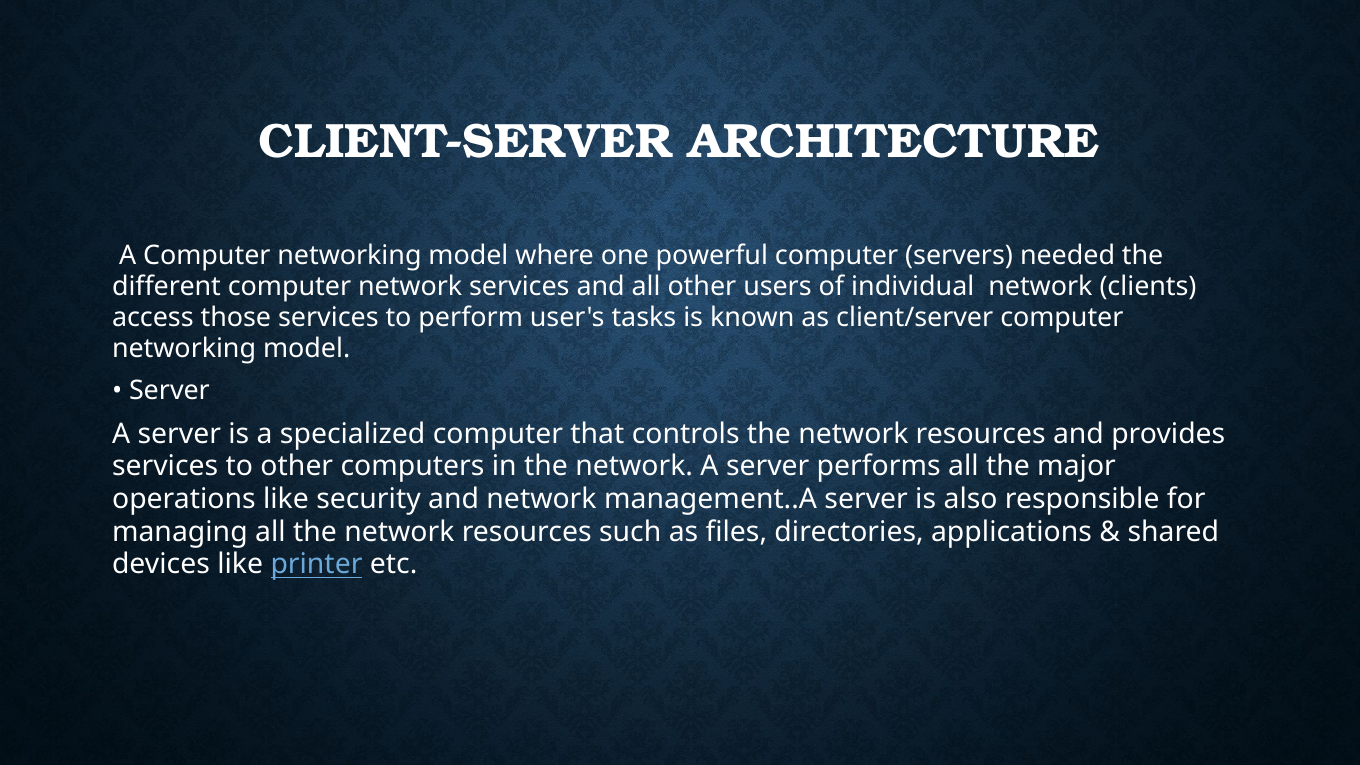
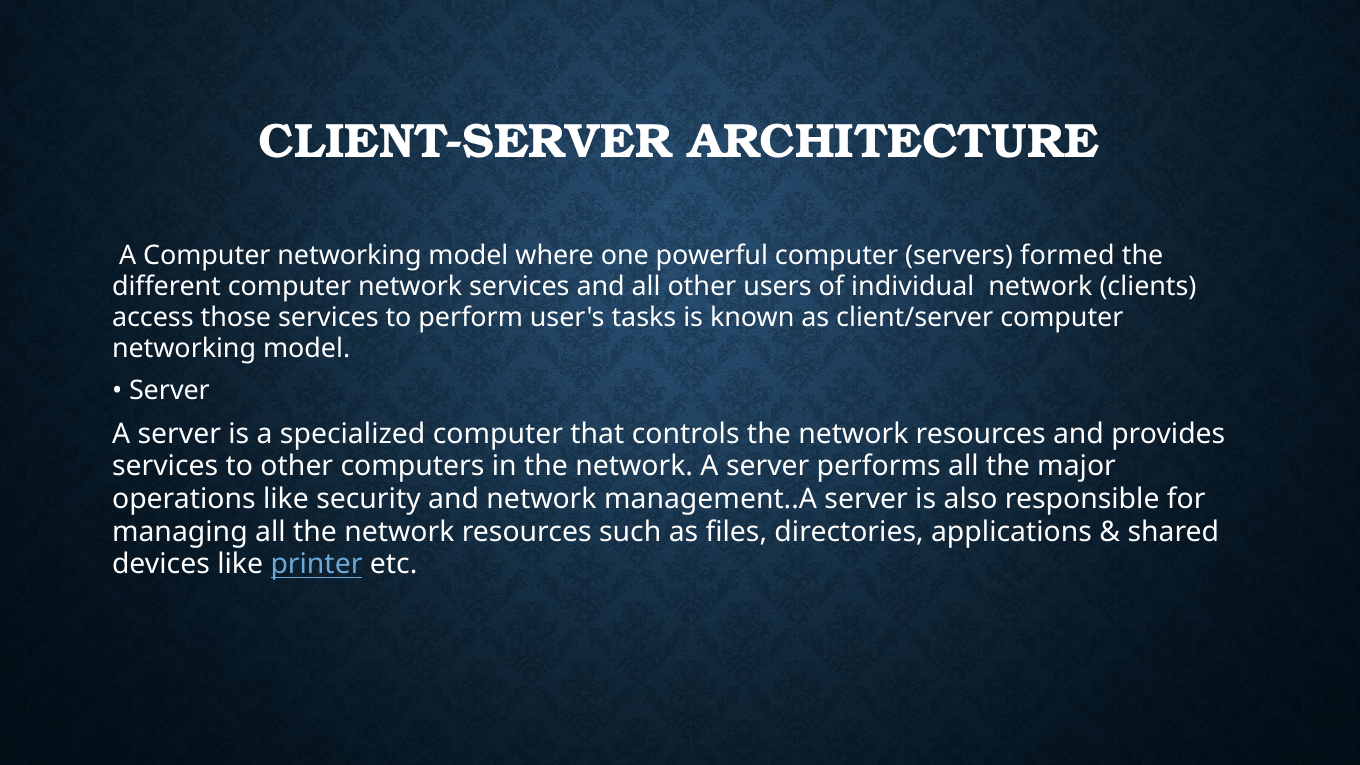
needed: needed -> formed (1067, 256)
